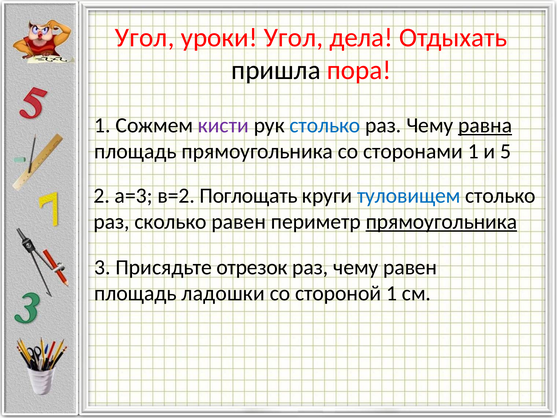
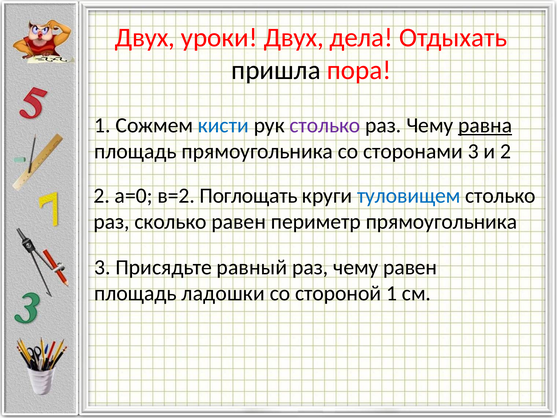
Угол: Угол -> Двух (145, 38)
уроки Угол: Угол -> Двух (294, 38)
кисти colour: purple -> blue (223, 125)
столько colour: blue -> purple (325, 125)
сторонами 1: 1 -> 3 (473, 151)
и 5: 5 -> 2 (506, 151)
а=3: а=3 -> а=0 (134, 195)
прямоугольника underline: present -> none (441, 221)
отрезок: отрезок -> равный (252, 267)
